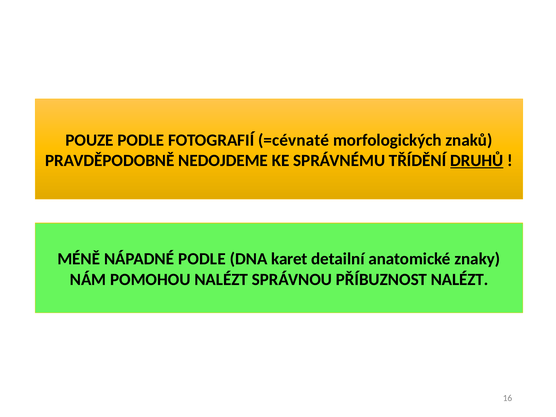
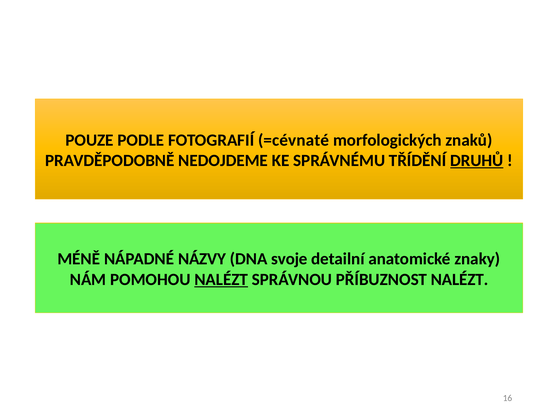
NÁPADNÉ PODLE: PODLE -> NÁZVY (202, 259)
karet: karet -> svoje (289, 259)
NALÉZT underline: none -> present (221, 279)
